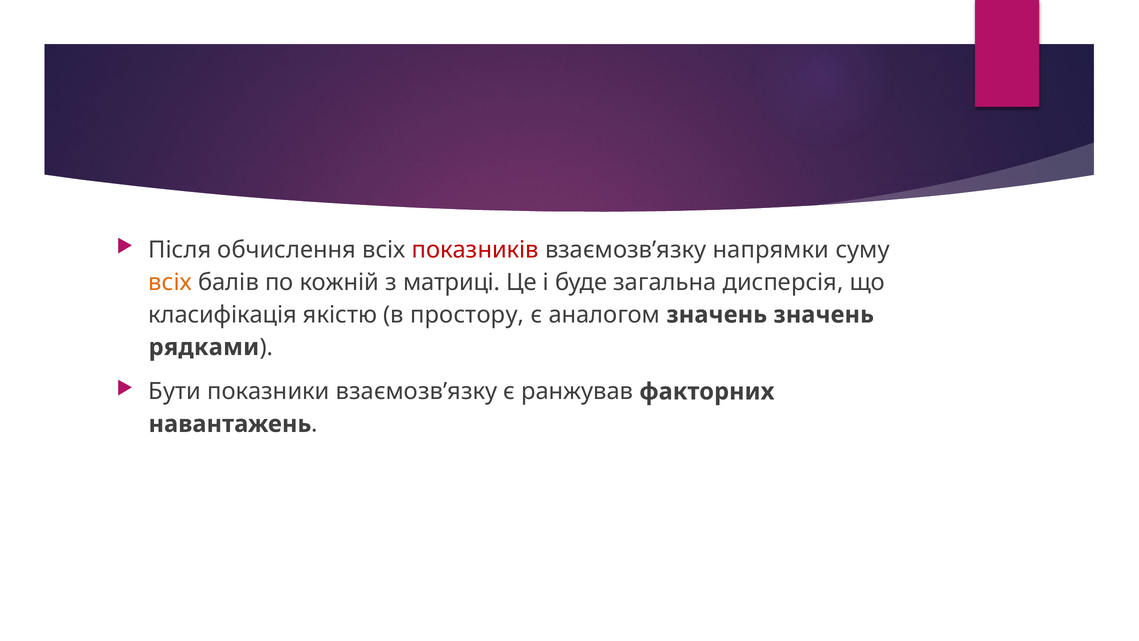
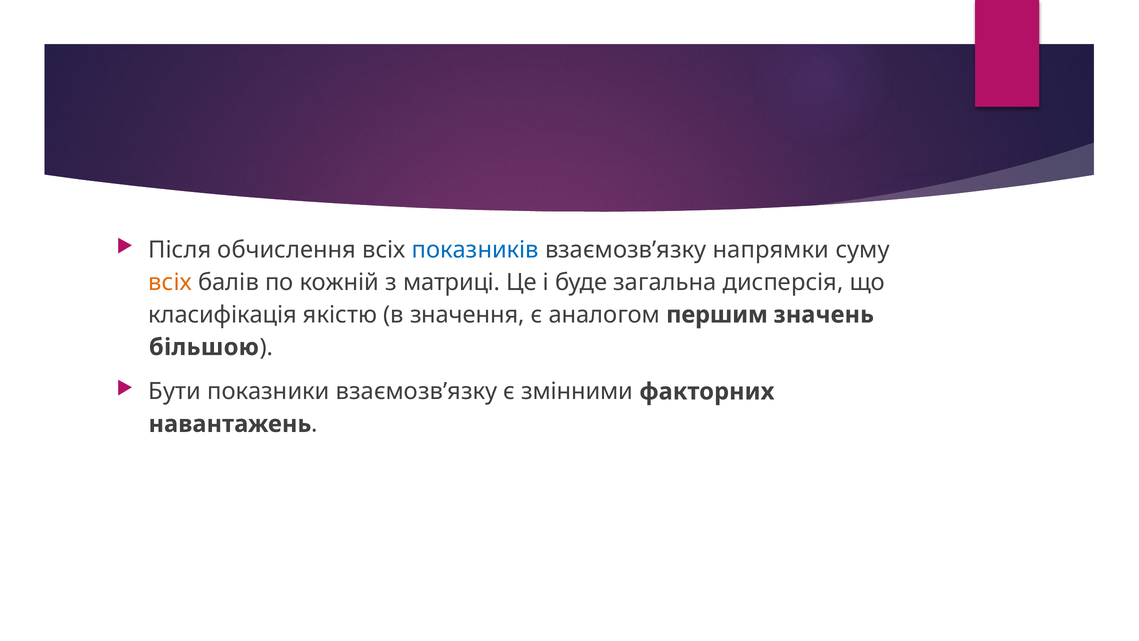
показників colour: red -> blue (475, 250)
простору: простору -> значення (467, 315)
аналогом значень: значень -> першим (717, 315)
рядками: рядками -> більшою (204, 347)
ранжував: ранжував -> змінними (577, 391)
